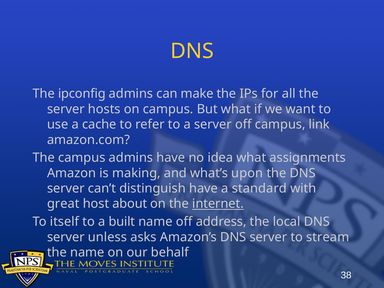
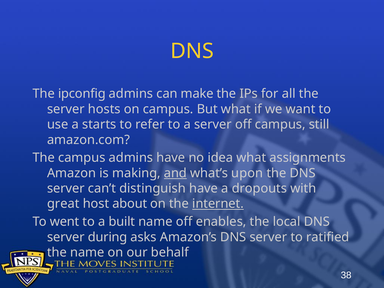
cache: cache -> starts (99, 124)
link: link -> still (319, 124)
and underline: none -> present (175, 173)
standard: standard -> dropouts (259, 188)
itself: itself -> went (65, 222)
address: address -> enables (221, 222)
unless: unless -> during (108, 237)
stream: stream -> ratified (328, 237)
